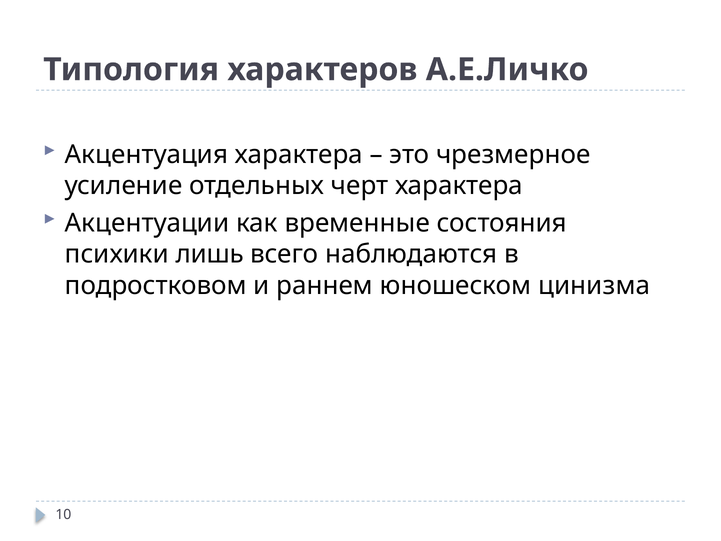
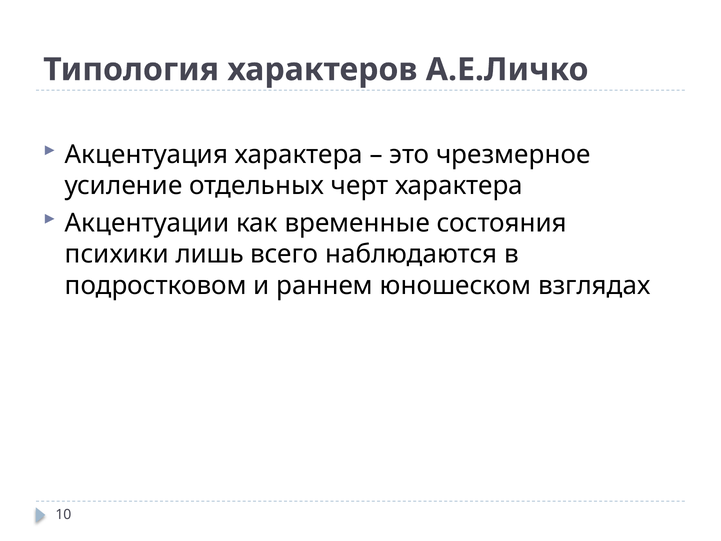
цинизма: цинизма -> взглядах (594, 285)
